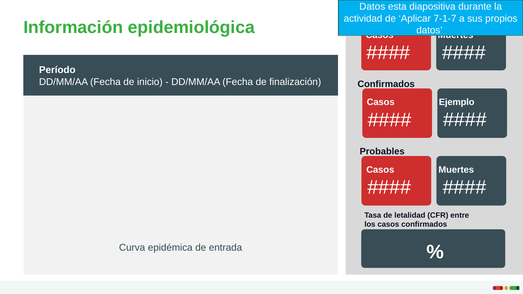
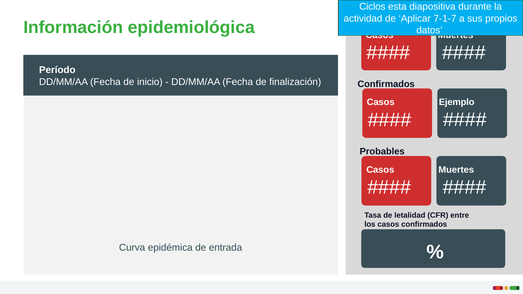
Datos: Datos -> Ciclos (372, 7)
